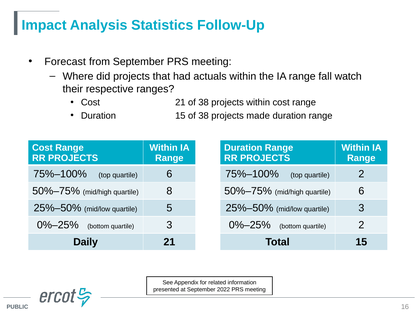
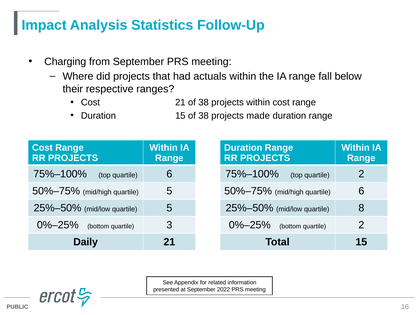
Forecast: Forecast -> Charging (65, 61)
watch: watch -> below (348, 76)
mid/high quartile 8: 8 -> 5 (169, 190)
mid/low quartile 3: 3 -> 8 (361, 207)
